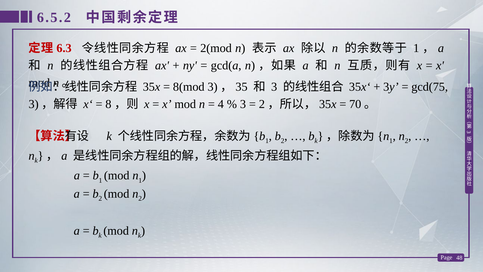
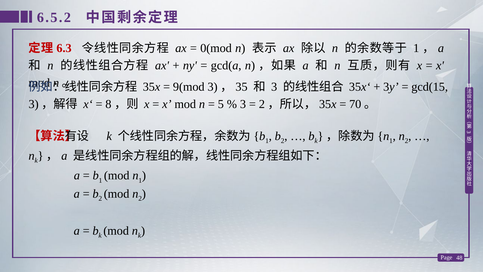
2(mod: 2(mod -> 0(mod (216, 48)
8(mod: 8(mod -> 9(mod (189, 87)
gcd(75: gcd(75 -> gcd(15 (430, 87)
4: 4 -> 5 (221, 104)
